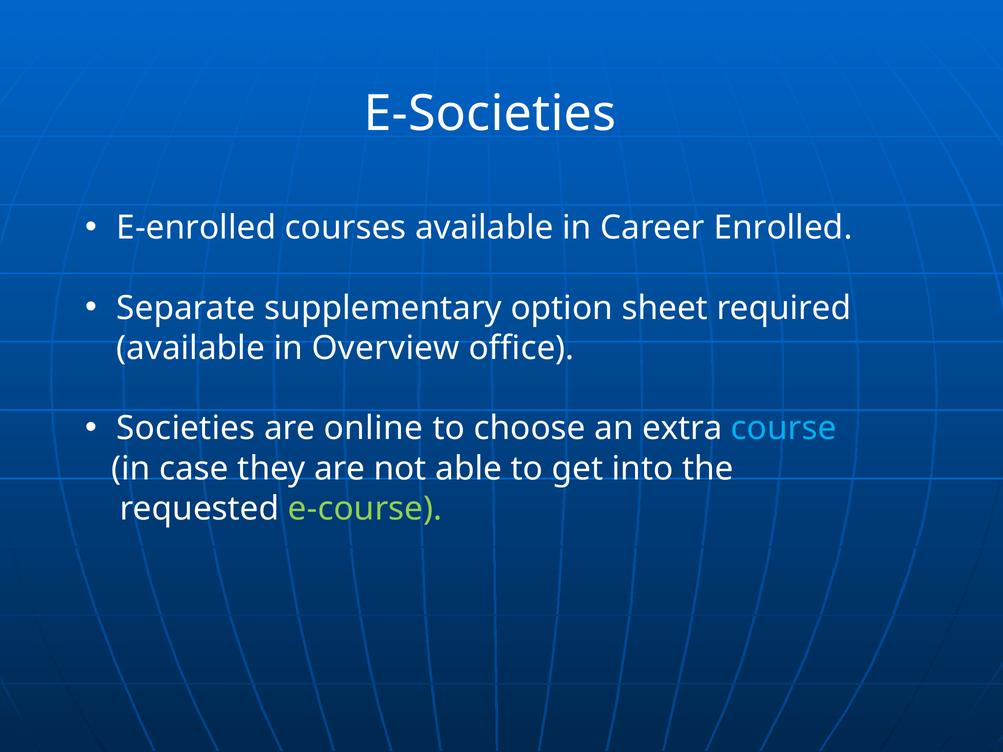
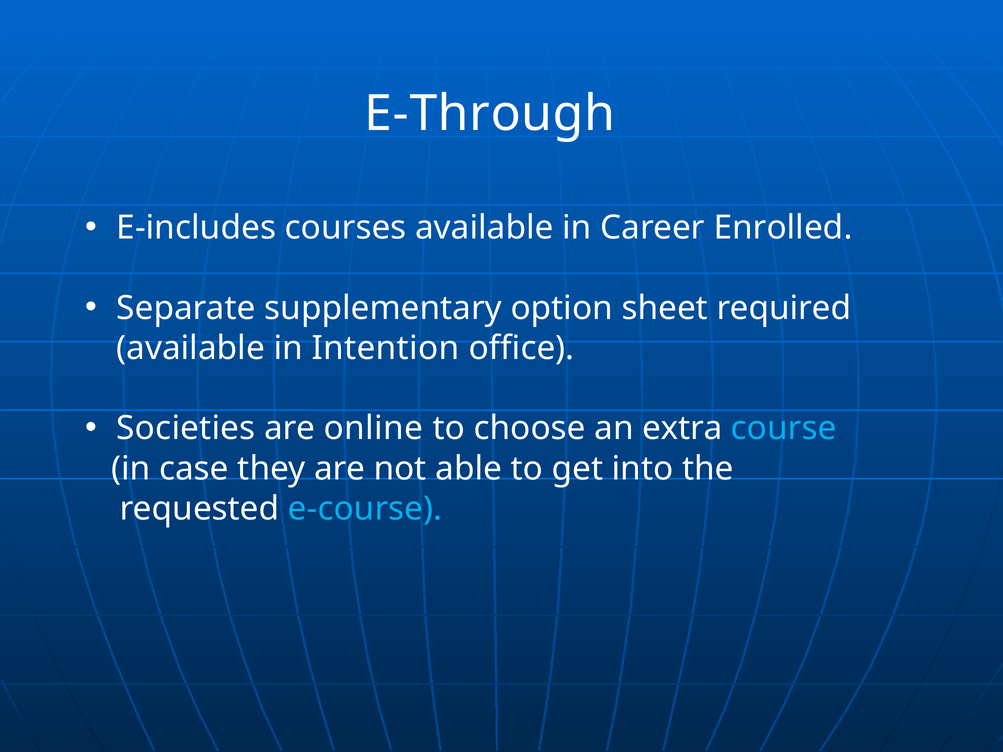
E-Societies: E-Societies -> E-Through (490, 114)
E-enrolled: E-enrolled -> E-includes (196, 228)
Overview: Overview -> Intention (386, 348)
e-course colour: light green -> light blue (365, 509)
